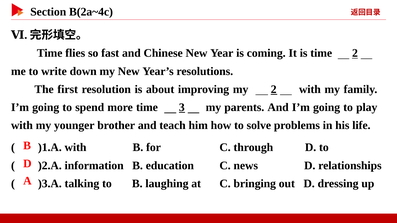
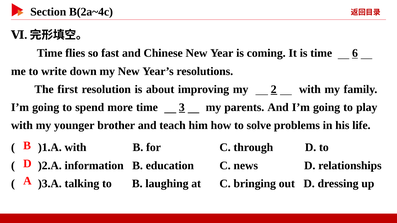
time 2: 2 -> 6 (355, 53)
